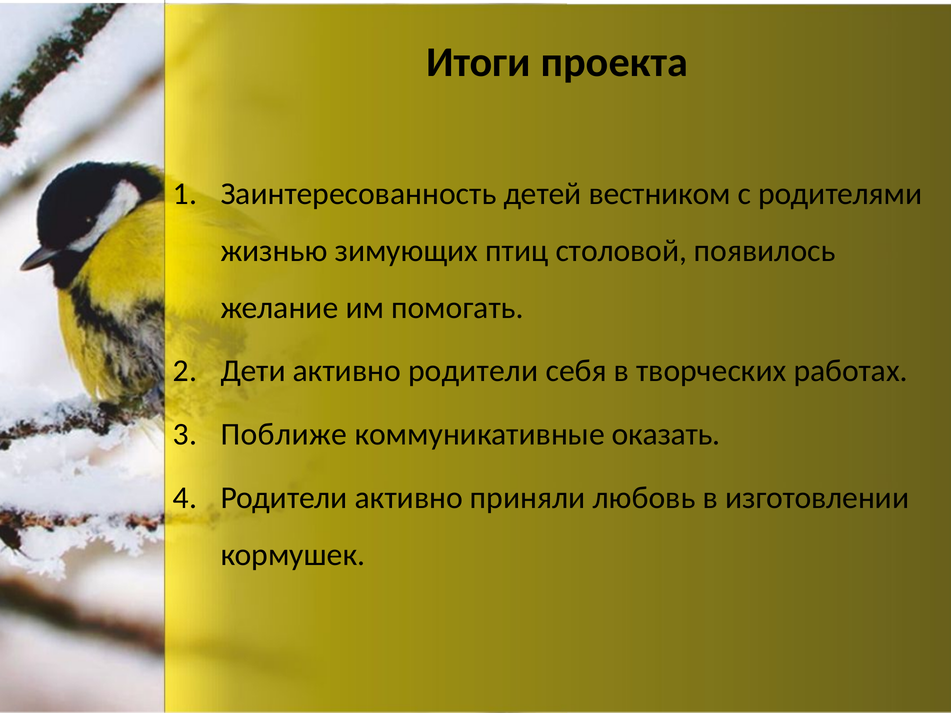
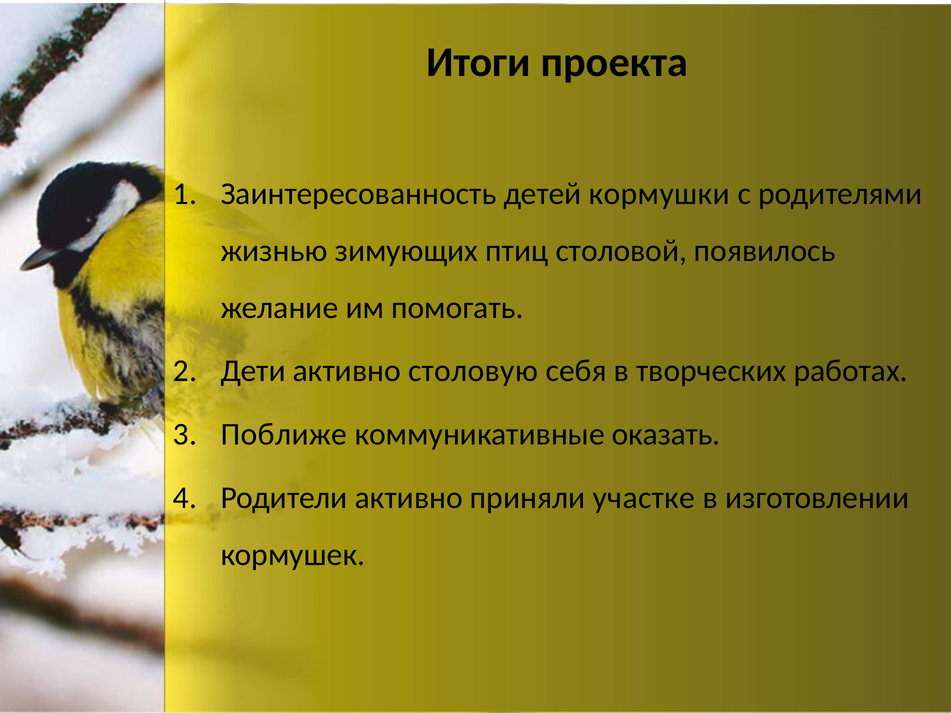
вестником: вестником -> кормушки (659, 194)
активно родители: родители -> столовую (473, 371)
любовь: любовь -> участке (644, 498)
